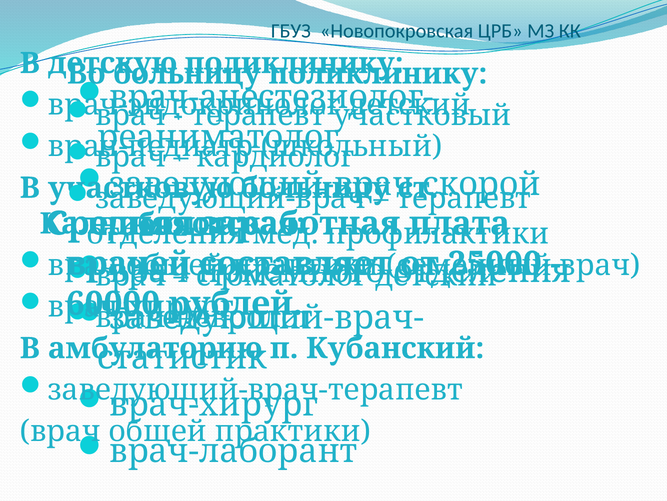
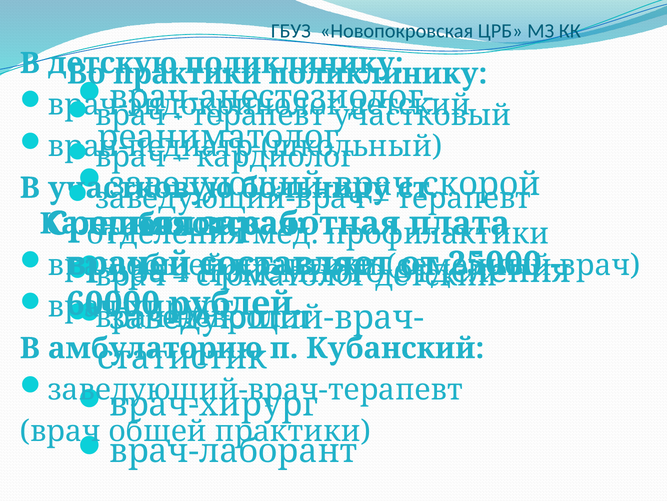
больницу: больницу -> практики (187, 74)
